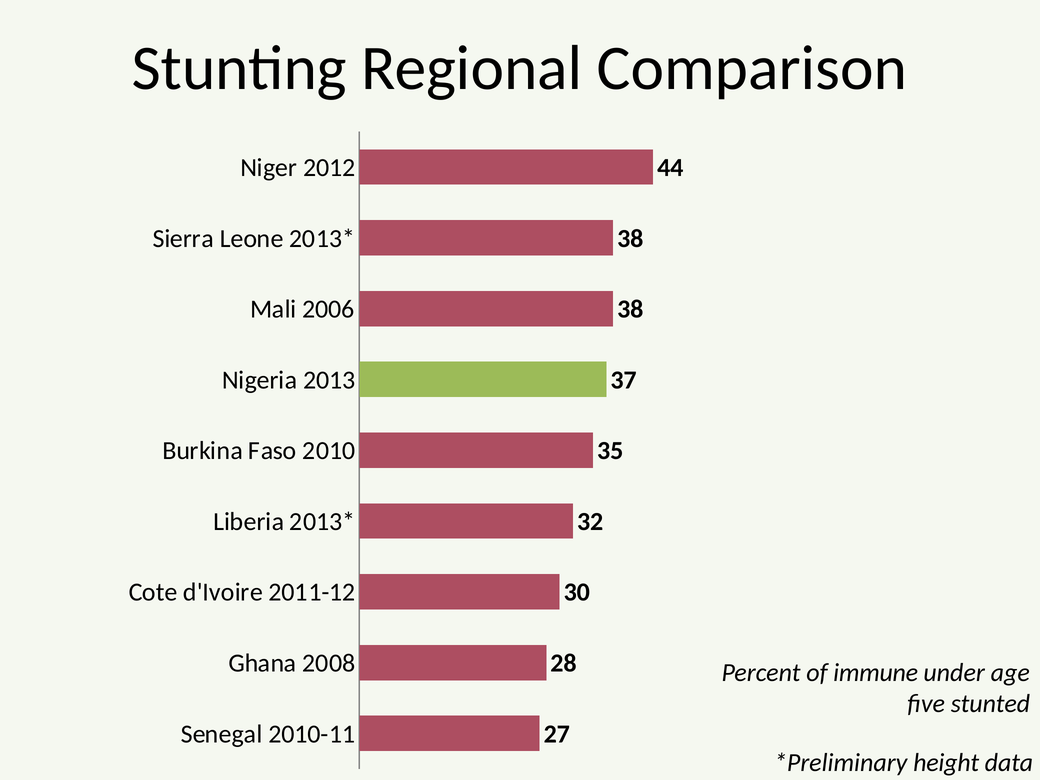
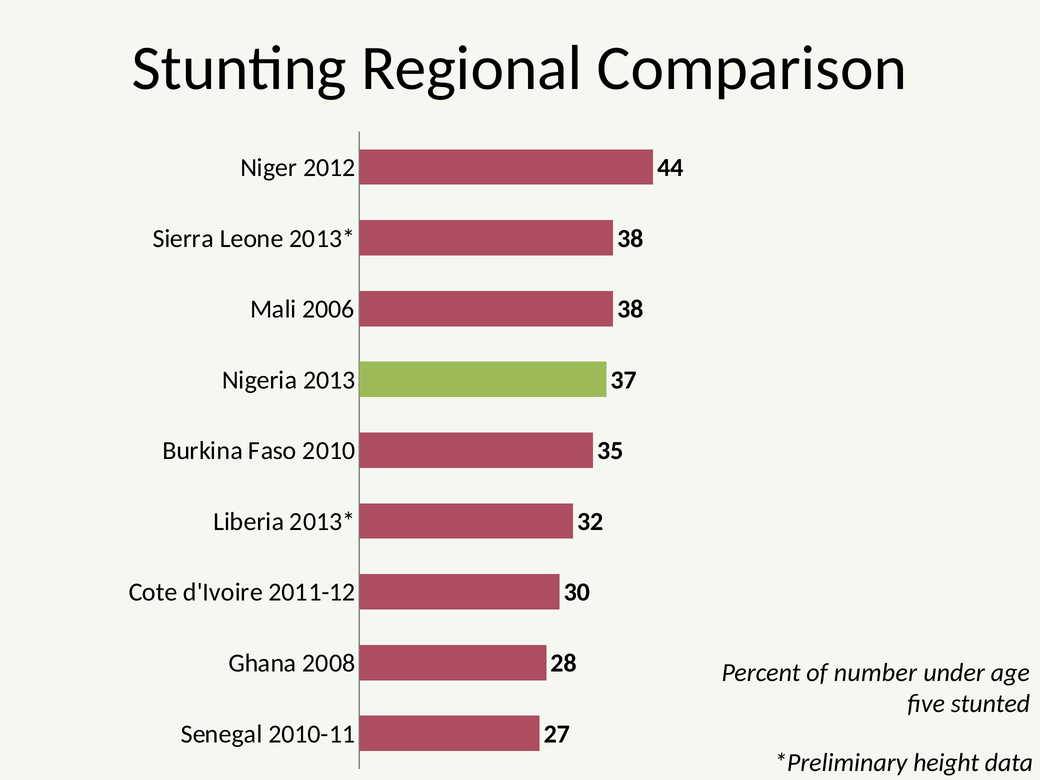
immune: immune -> number (875, 672)
